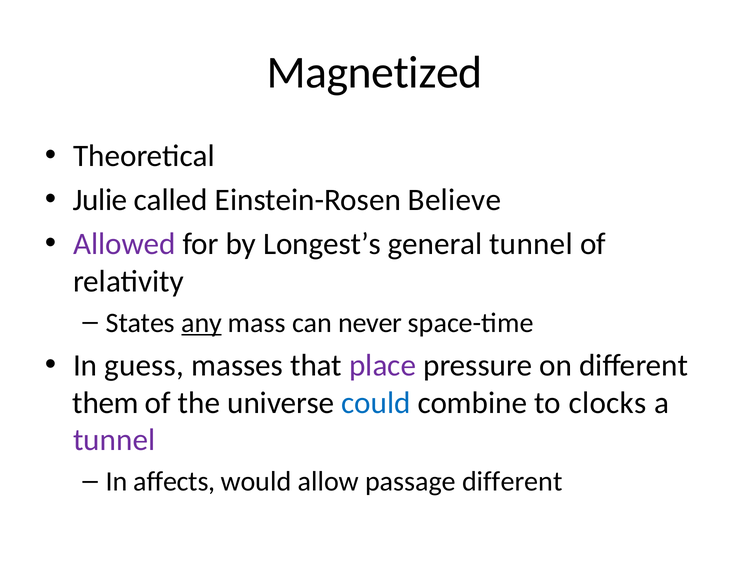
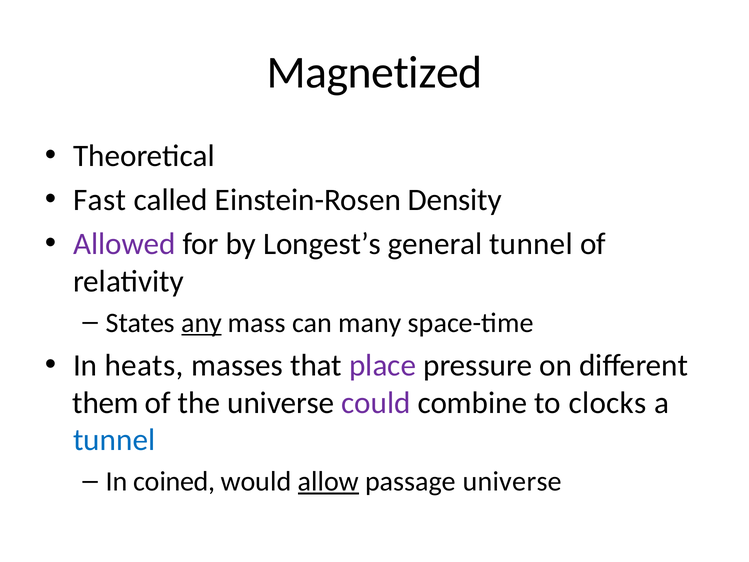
Julie: Julie -> Fast (100, 200)
Believe: Believe -> Density (455, 200)
never: never -> many (370, 323)
guess: guess -> heats (144, 365)
could colour: blue -> purple (376, 403)
tunnel colour: purple -> blue (114, 440)
affects: affects -> coined (174, 481)
allow underline: none -> present (328, 481)
passage different: different -> universe (512, 481)
